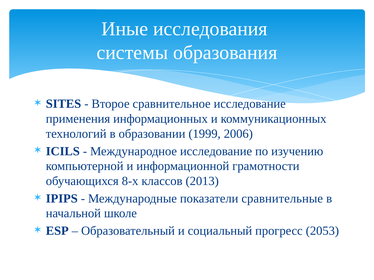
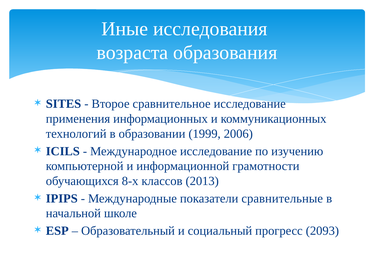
системы: системы -> возраста (132, 53)
2053: 2053 -> 2093 (322, 231)
